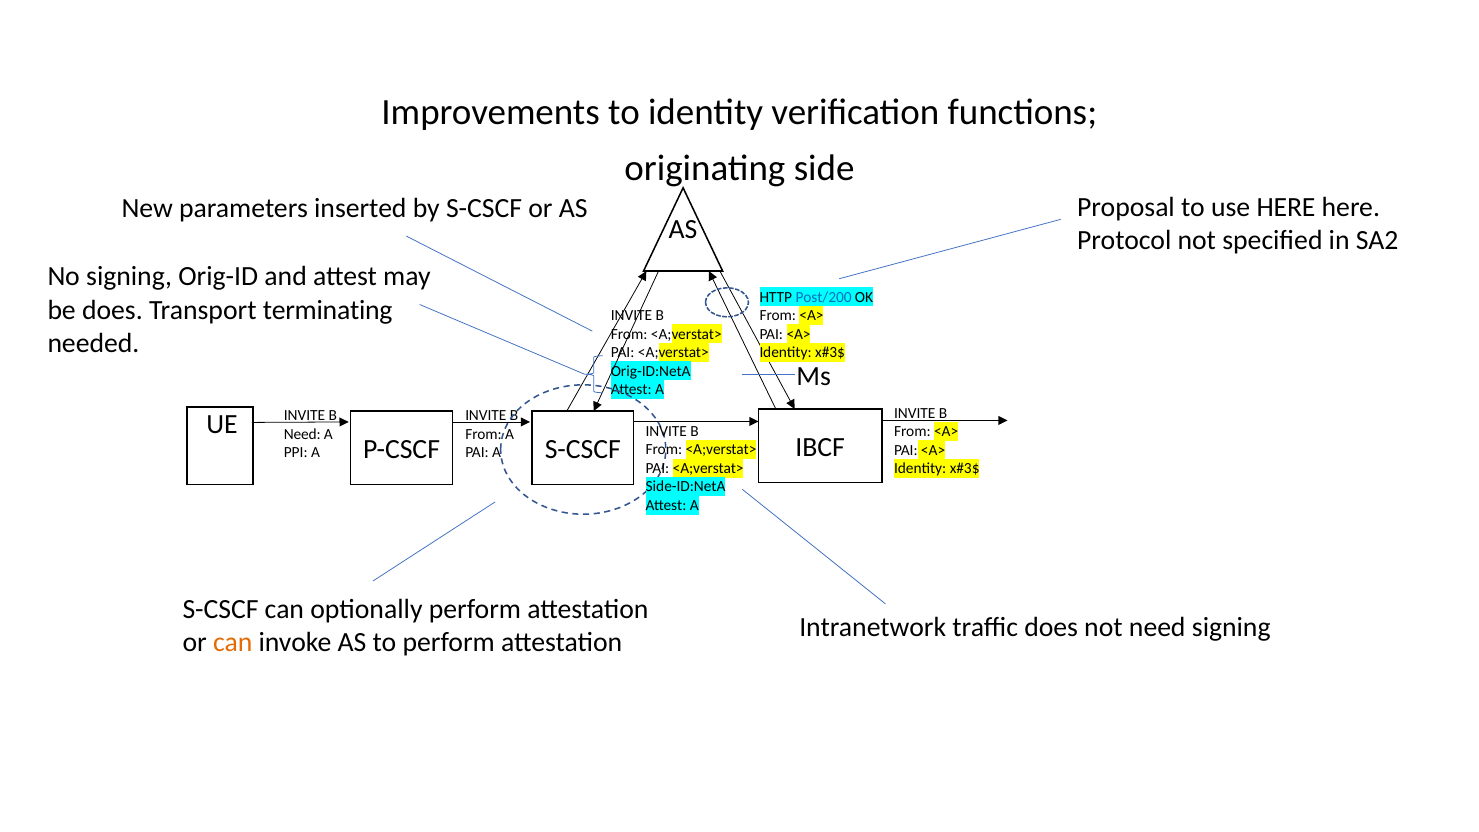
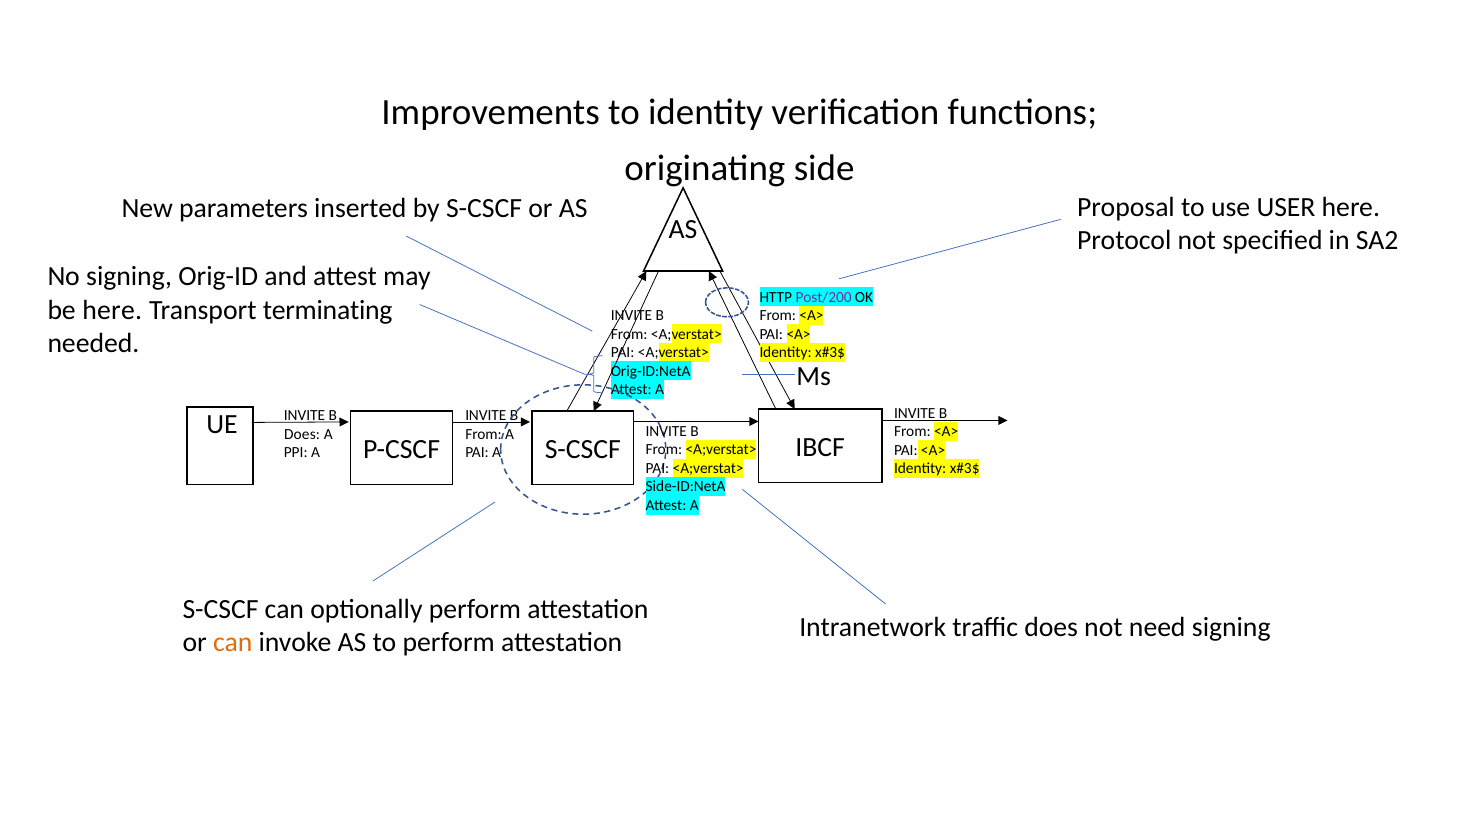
use HERE: HERE -> USER (1286, 207)
Post/200 colour: blue -> purple (824, 297)
be does: does -> here (112, 310)
Need: Need -> Does (302, 434)
